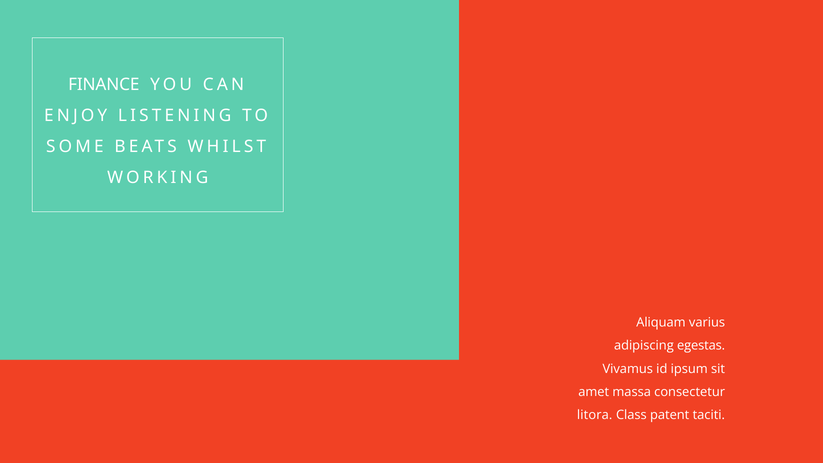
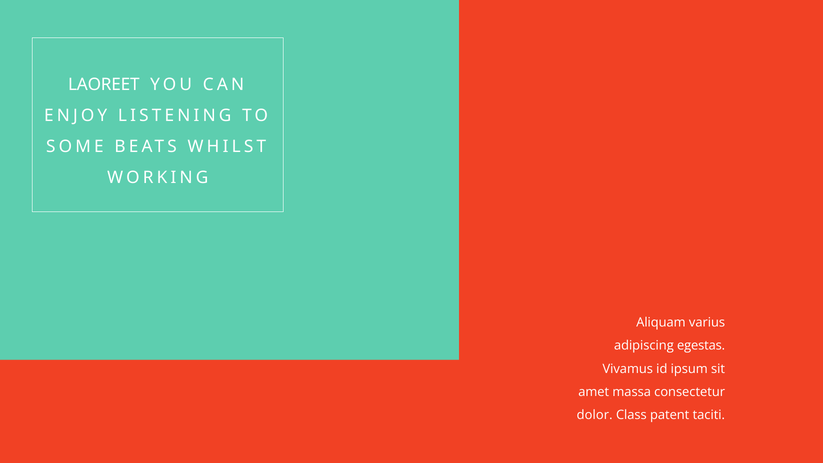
FINANCE: FINANCE -> LAOREET (104, 85)
litora: litora -> dolor (595, 415)
